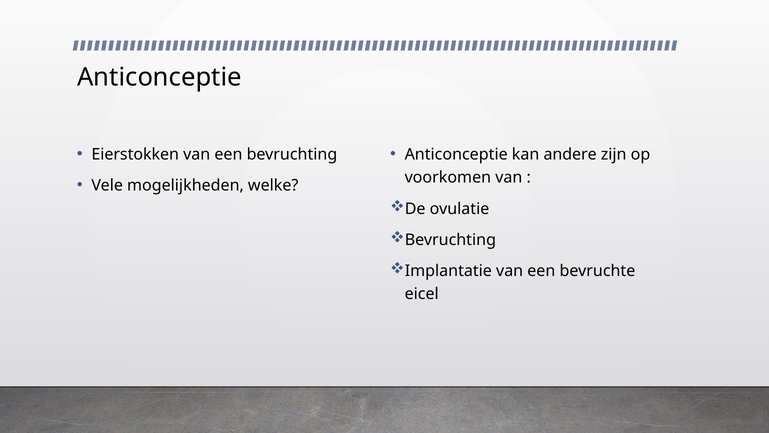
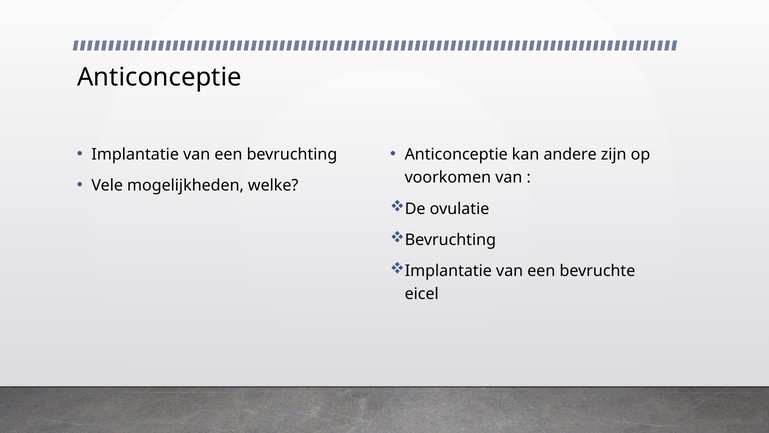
Eierstokken: Eierstokken -> Implantatie (135, 154)
